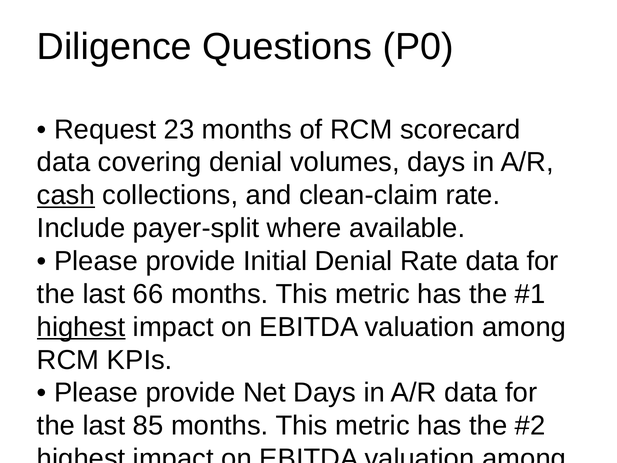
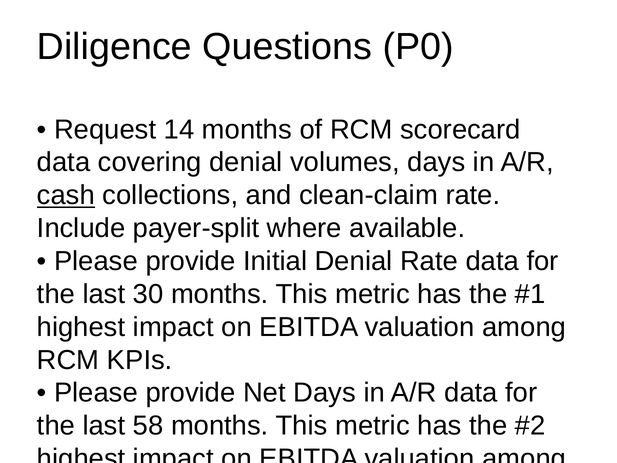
23: 23 -> 14 (179, 129)
66: 66 -> 30 (148, 294)
highest underline: present -> none (81, 327)
85: 85 -> 58 (148, 426)
